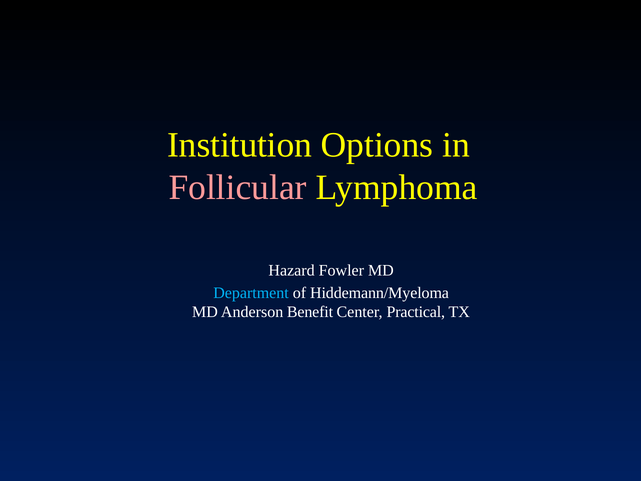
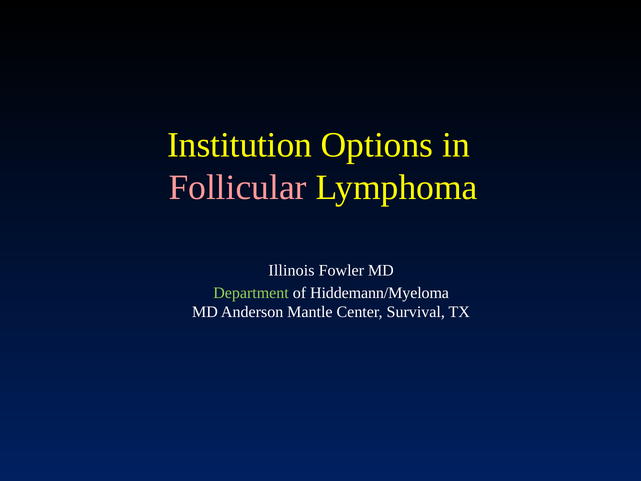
Hazard: Hazard -> Illinois (292, 270)
Department colour: light blue -> light green (251, 293)
Benefit: Benefit -> Mantle (310, 312)
Practical: Practical -> Survival (416, 312)
